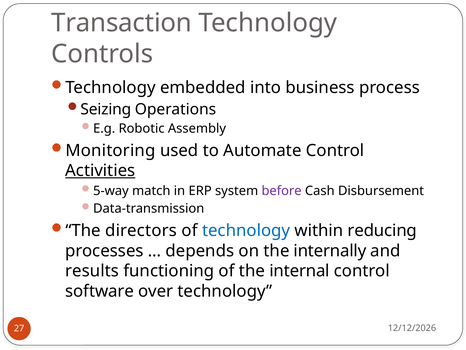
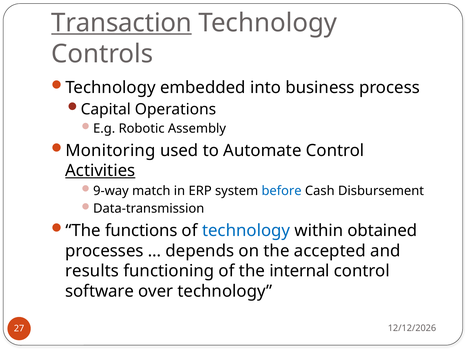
Transaction underline: none -> present (122, 23)
Seizing: Seizing -> Capital (106, 109)
5-way: 5-way -> 9-way (111, 190)
before colour: purple -> blue (282, 190)
directors: directors -> functions (141, 230)
reducing: reducing -> obtained (382, 230)
internally: internally -> accepted (330, 250)
